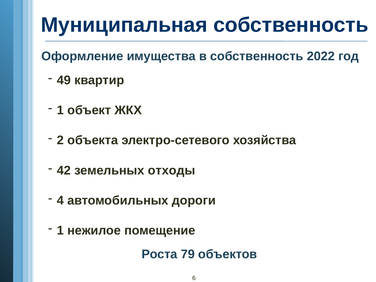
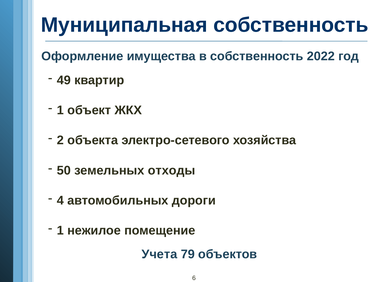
42: 42 -> 50 (64, 170)
Роста: Роста -> Учета (159, 254)
